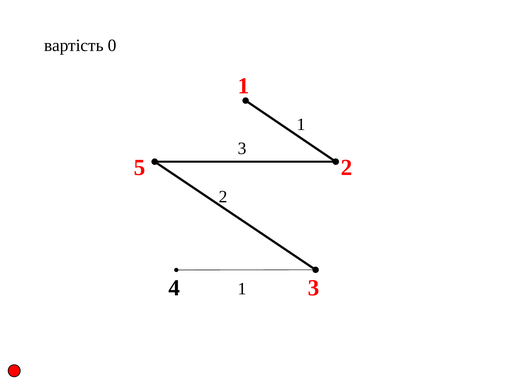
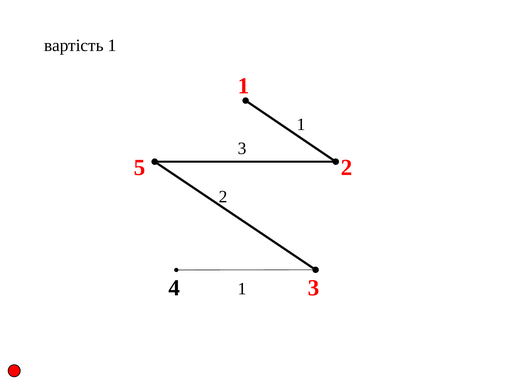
вартість 0: 0 -> 1 (112, 45)
